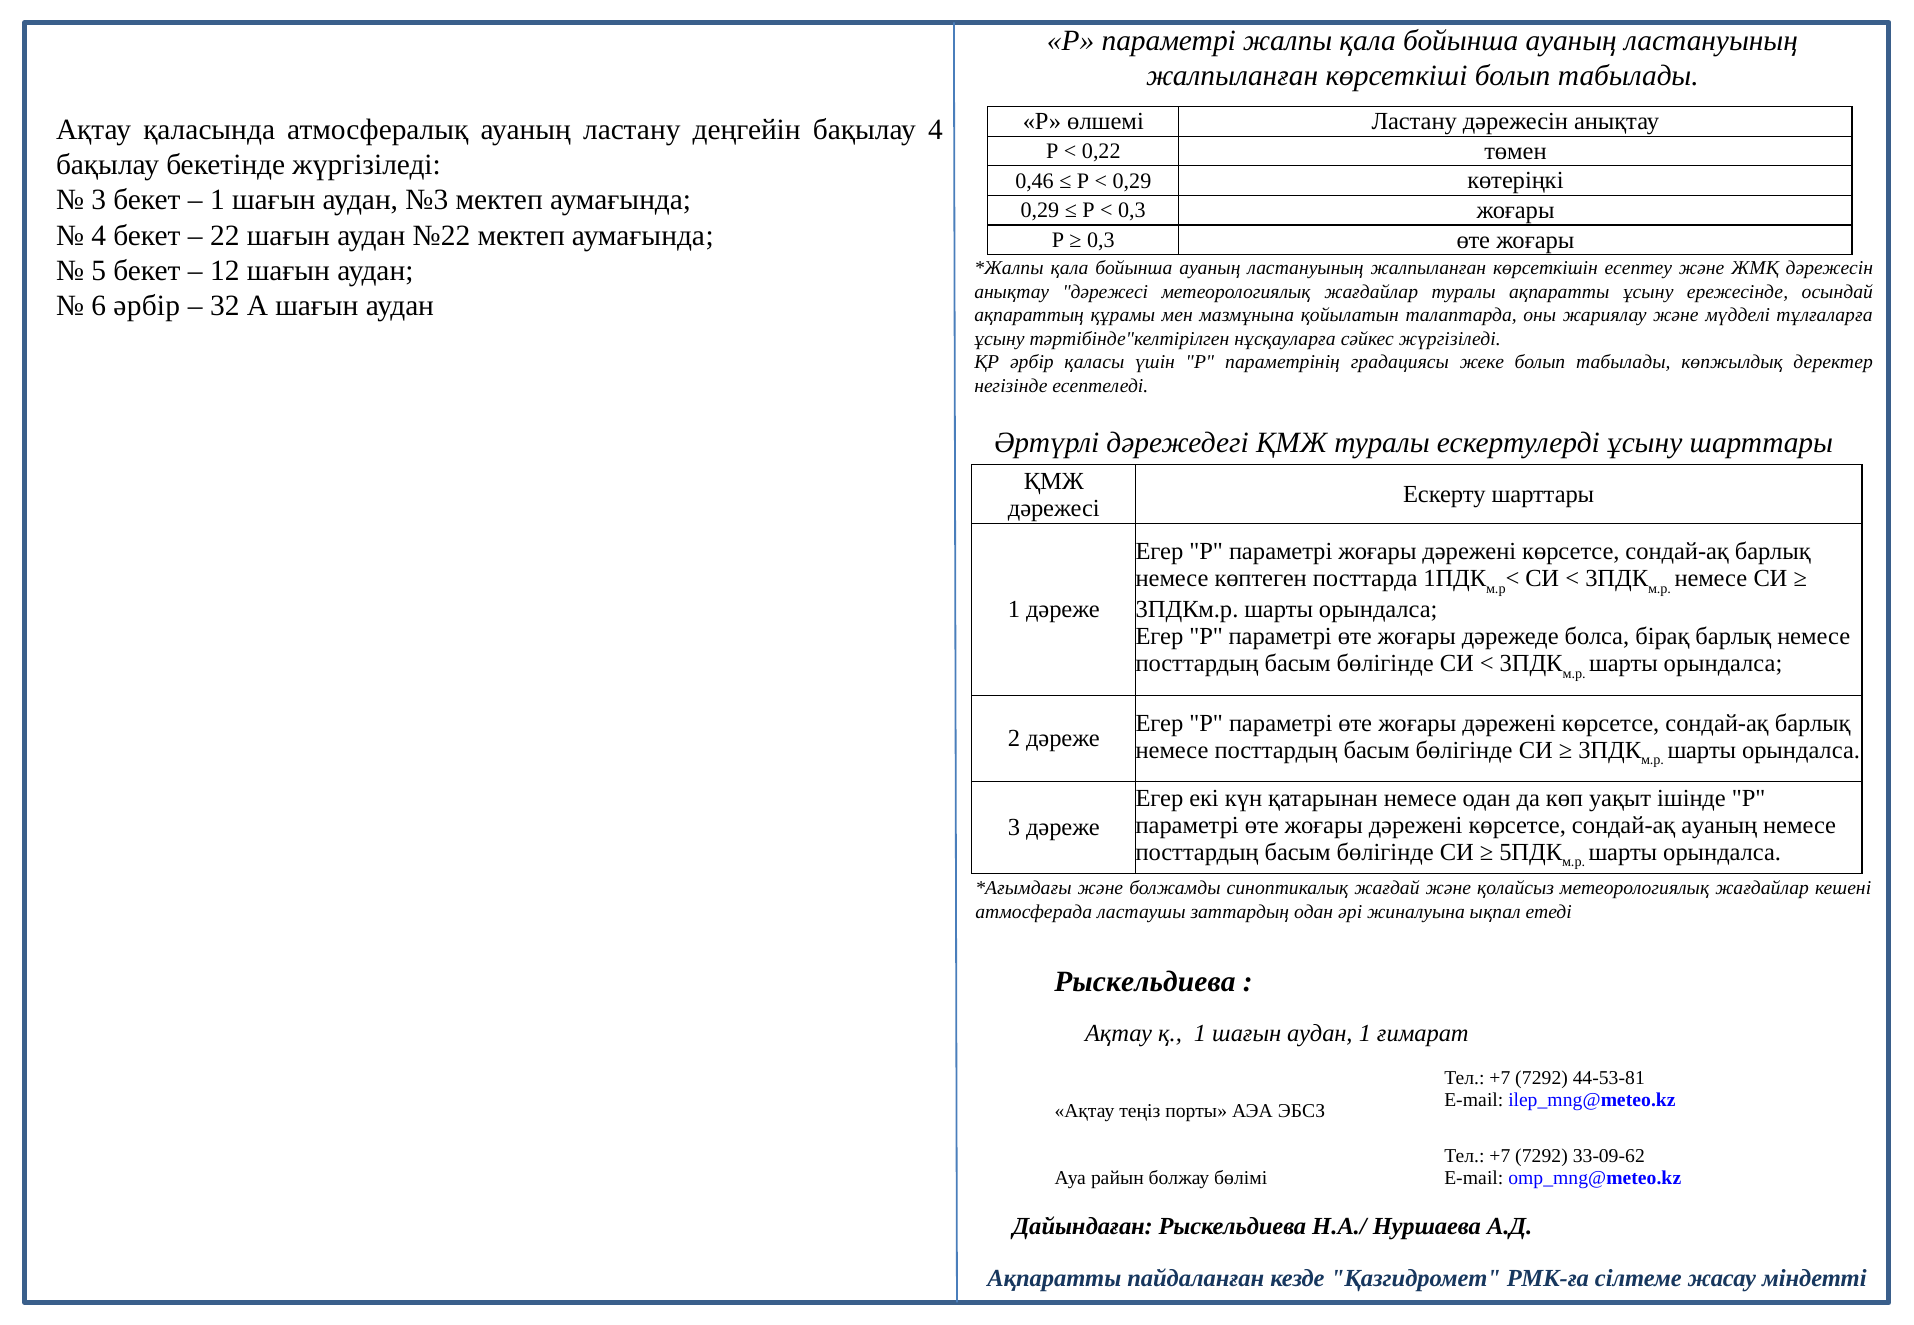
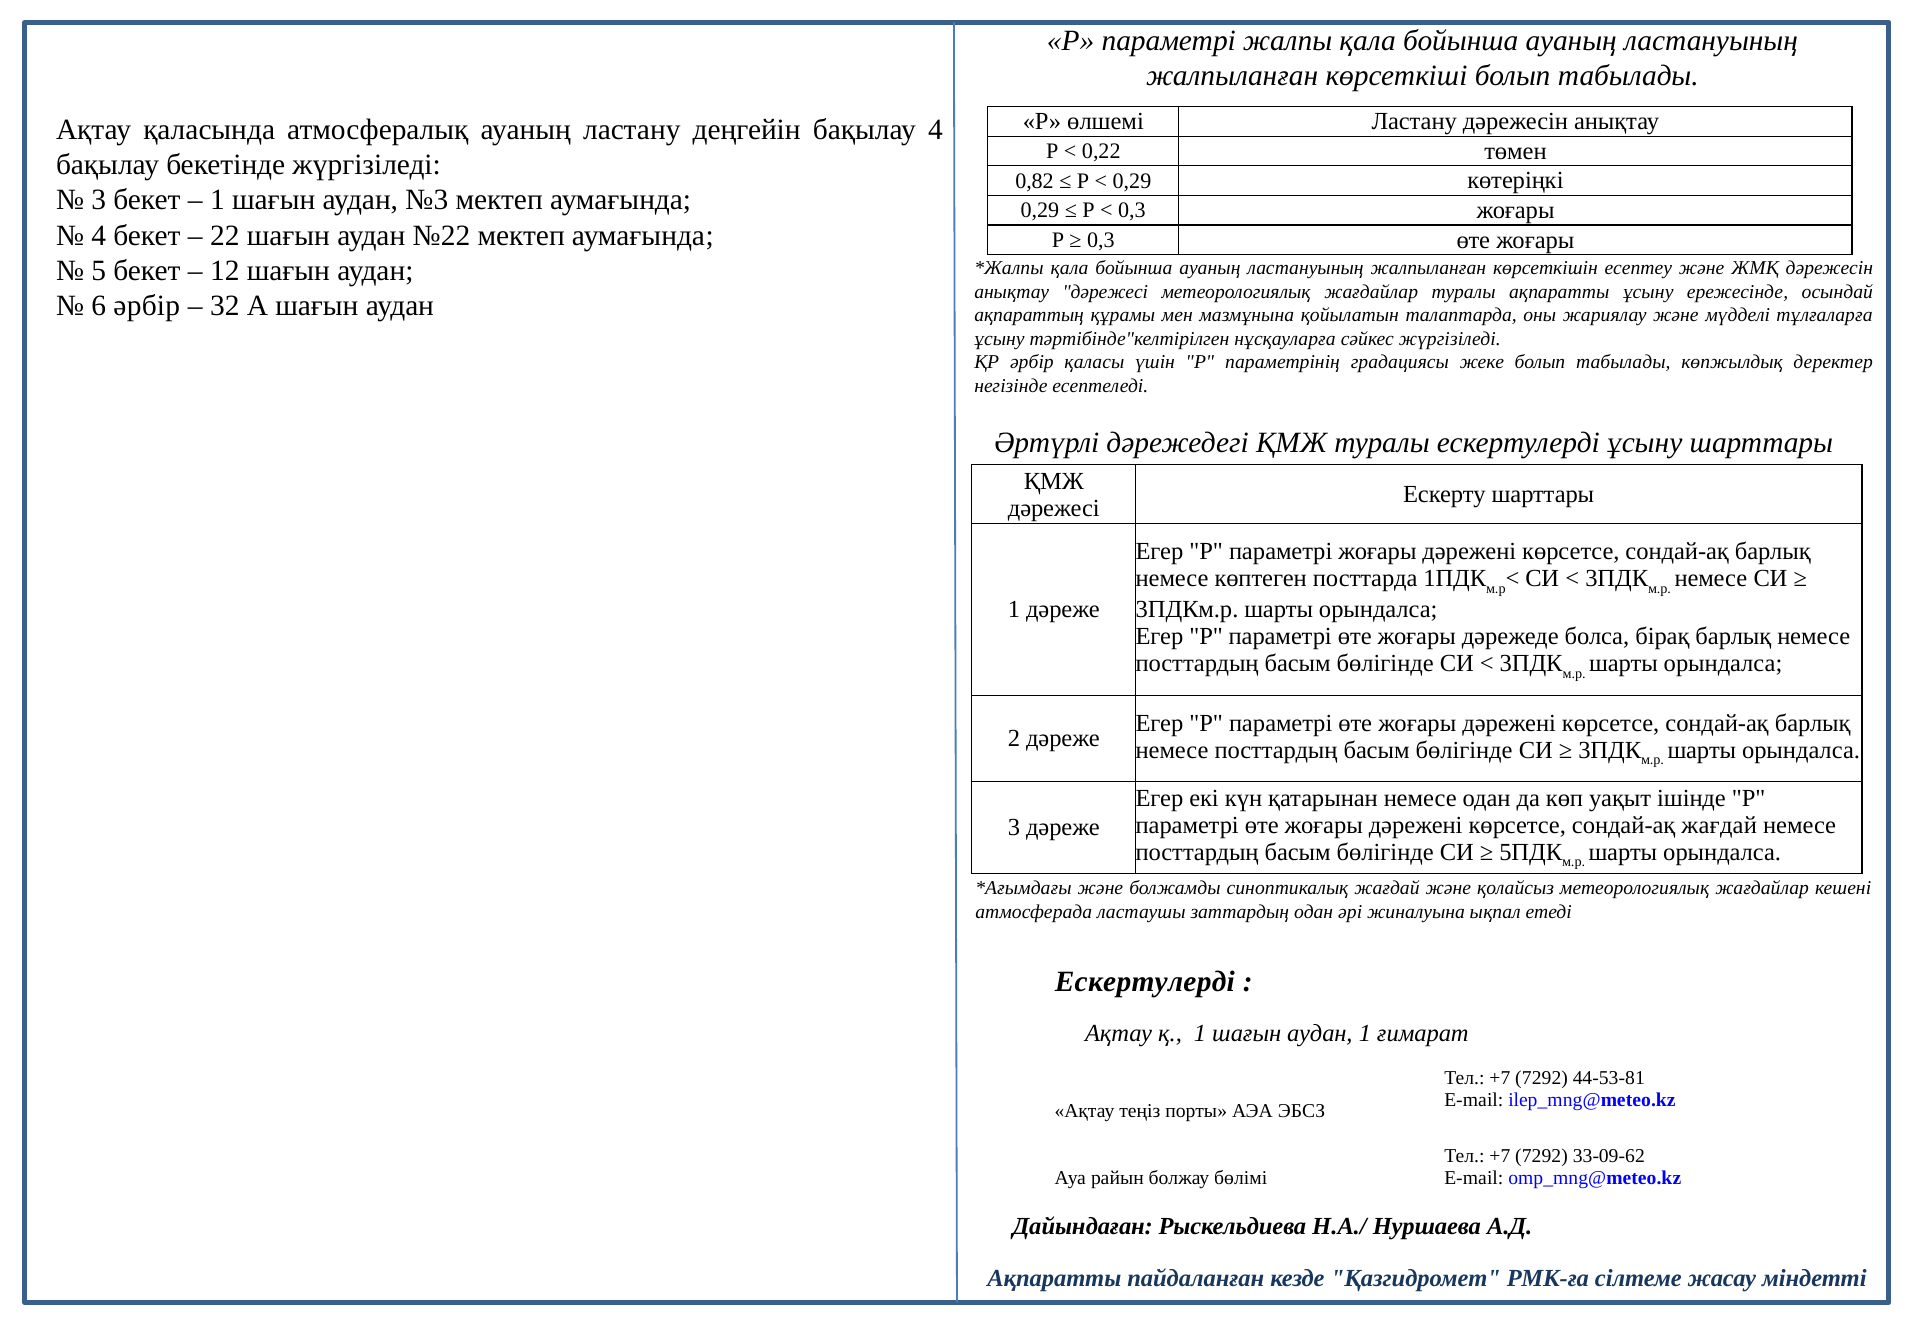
0,46: 0,46 -> 0,82 (1035, 181)
сондай-ақ ауаның: ауаның -> жағдай (1719, 826)
Рыскельдиева: Рыскельдиева -> Ескертулерді (1145, 982)
